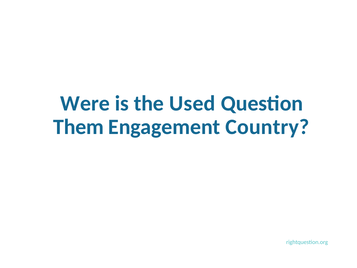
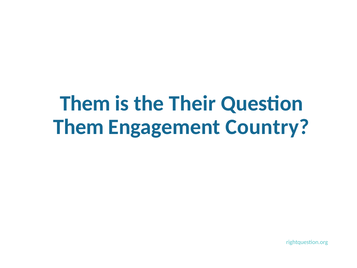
Were: Were -> Them (85, 103)
Used: Used -> Their (192, 103)
